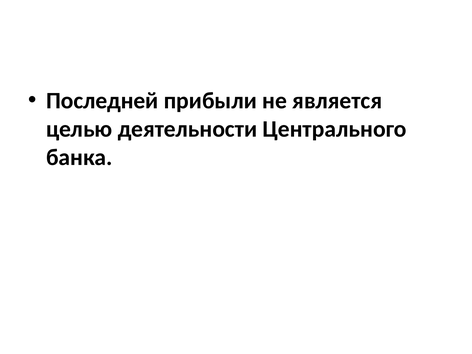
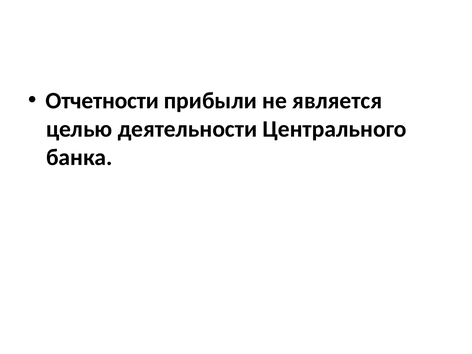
Последней: Последней -> Отчетности (102, 101)
